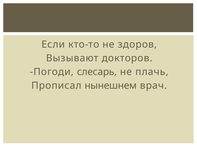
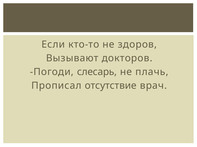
нынешнем: нынешнем -> отсутствие (111, 86)
